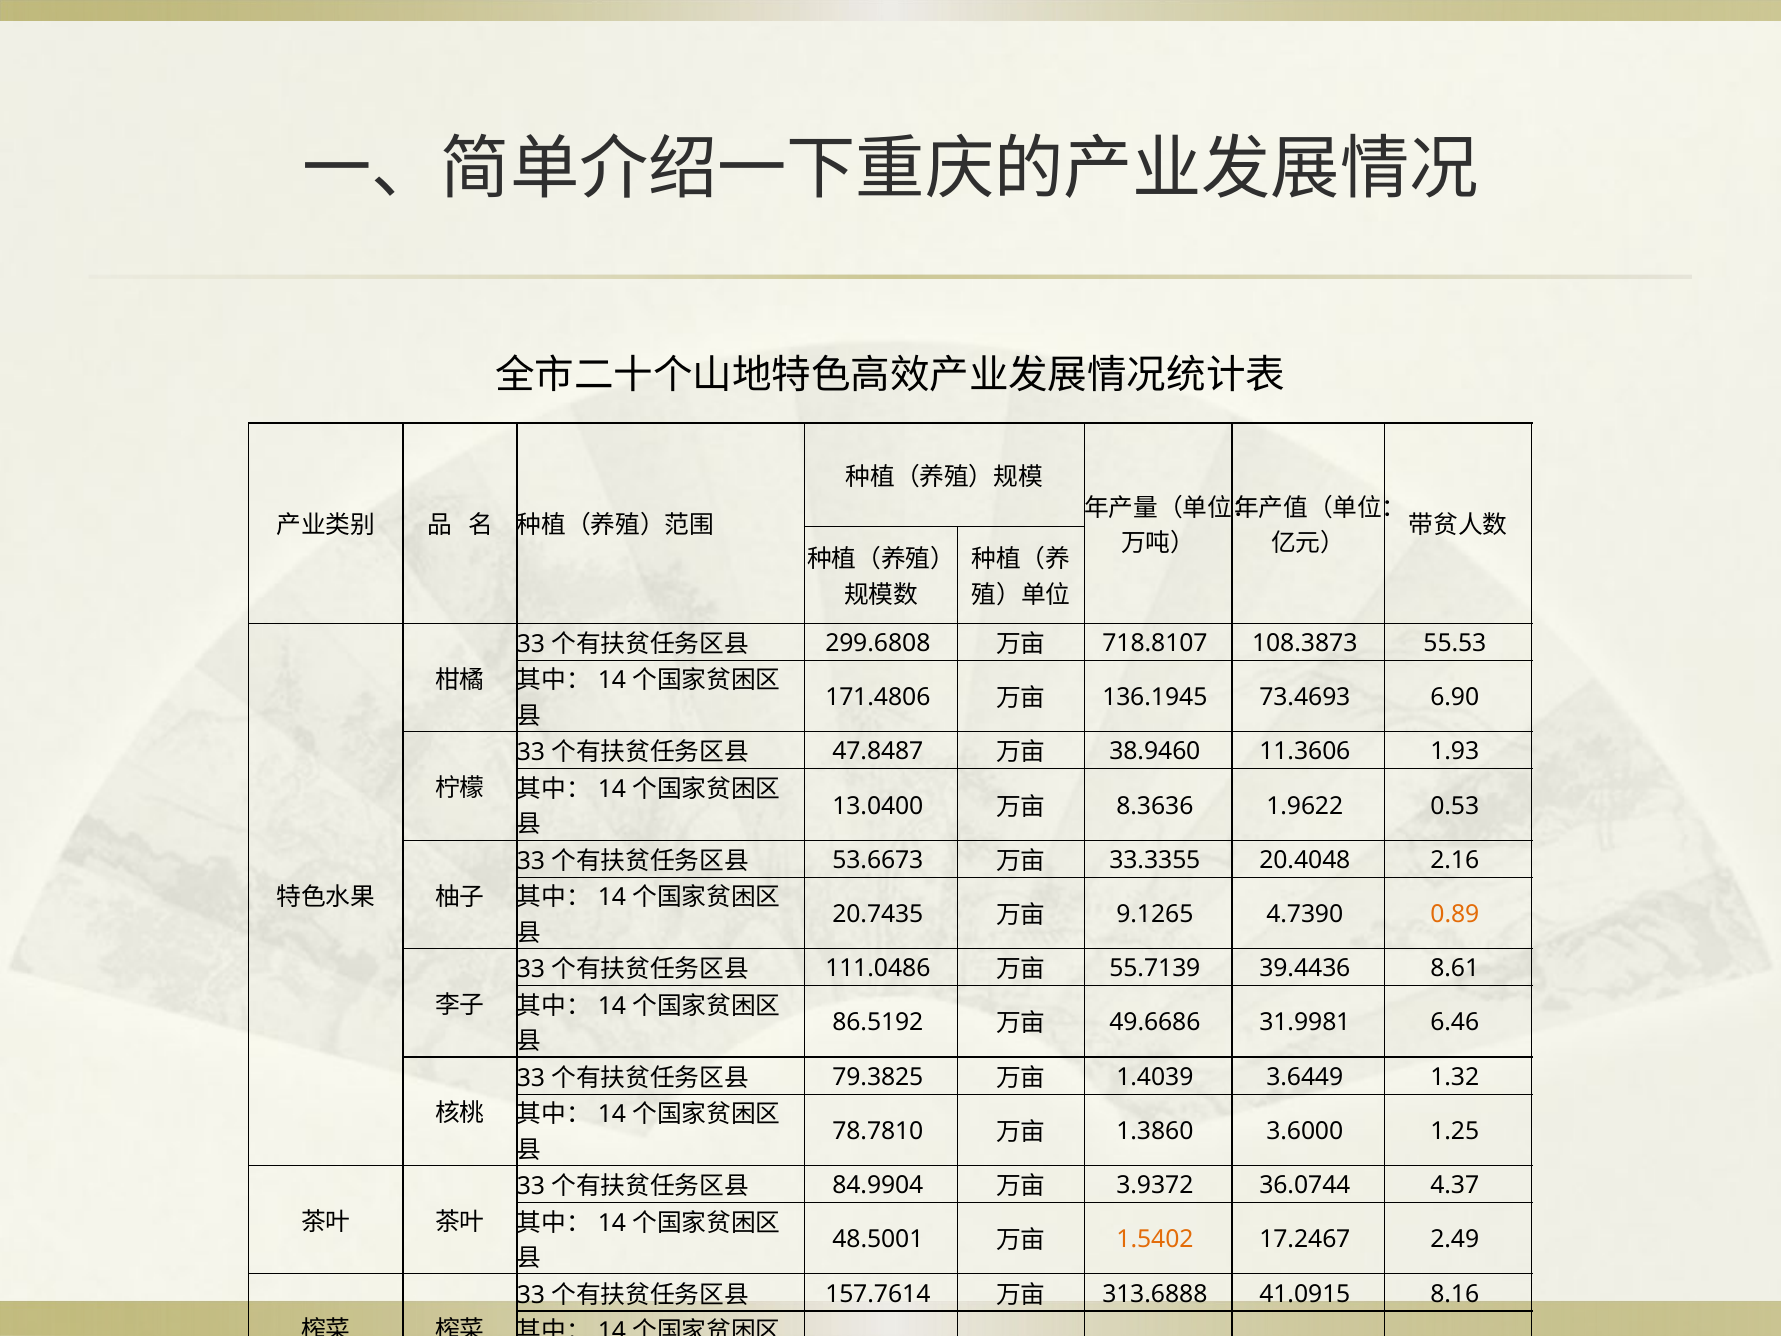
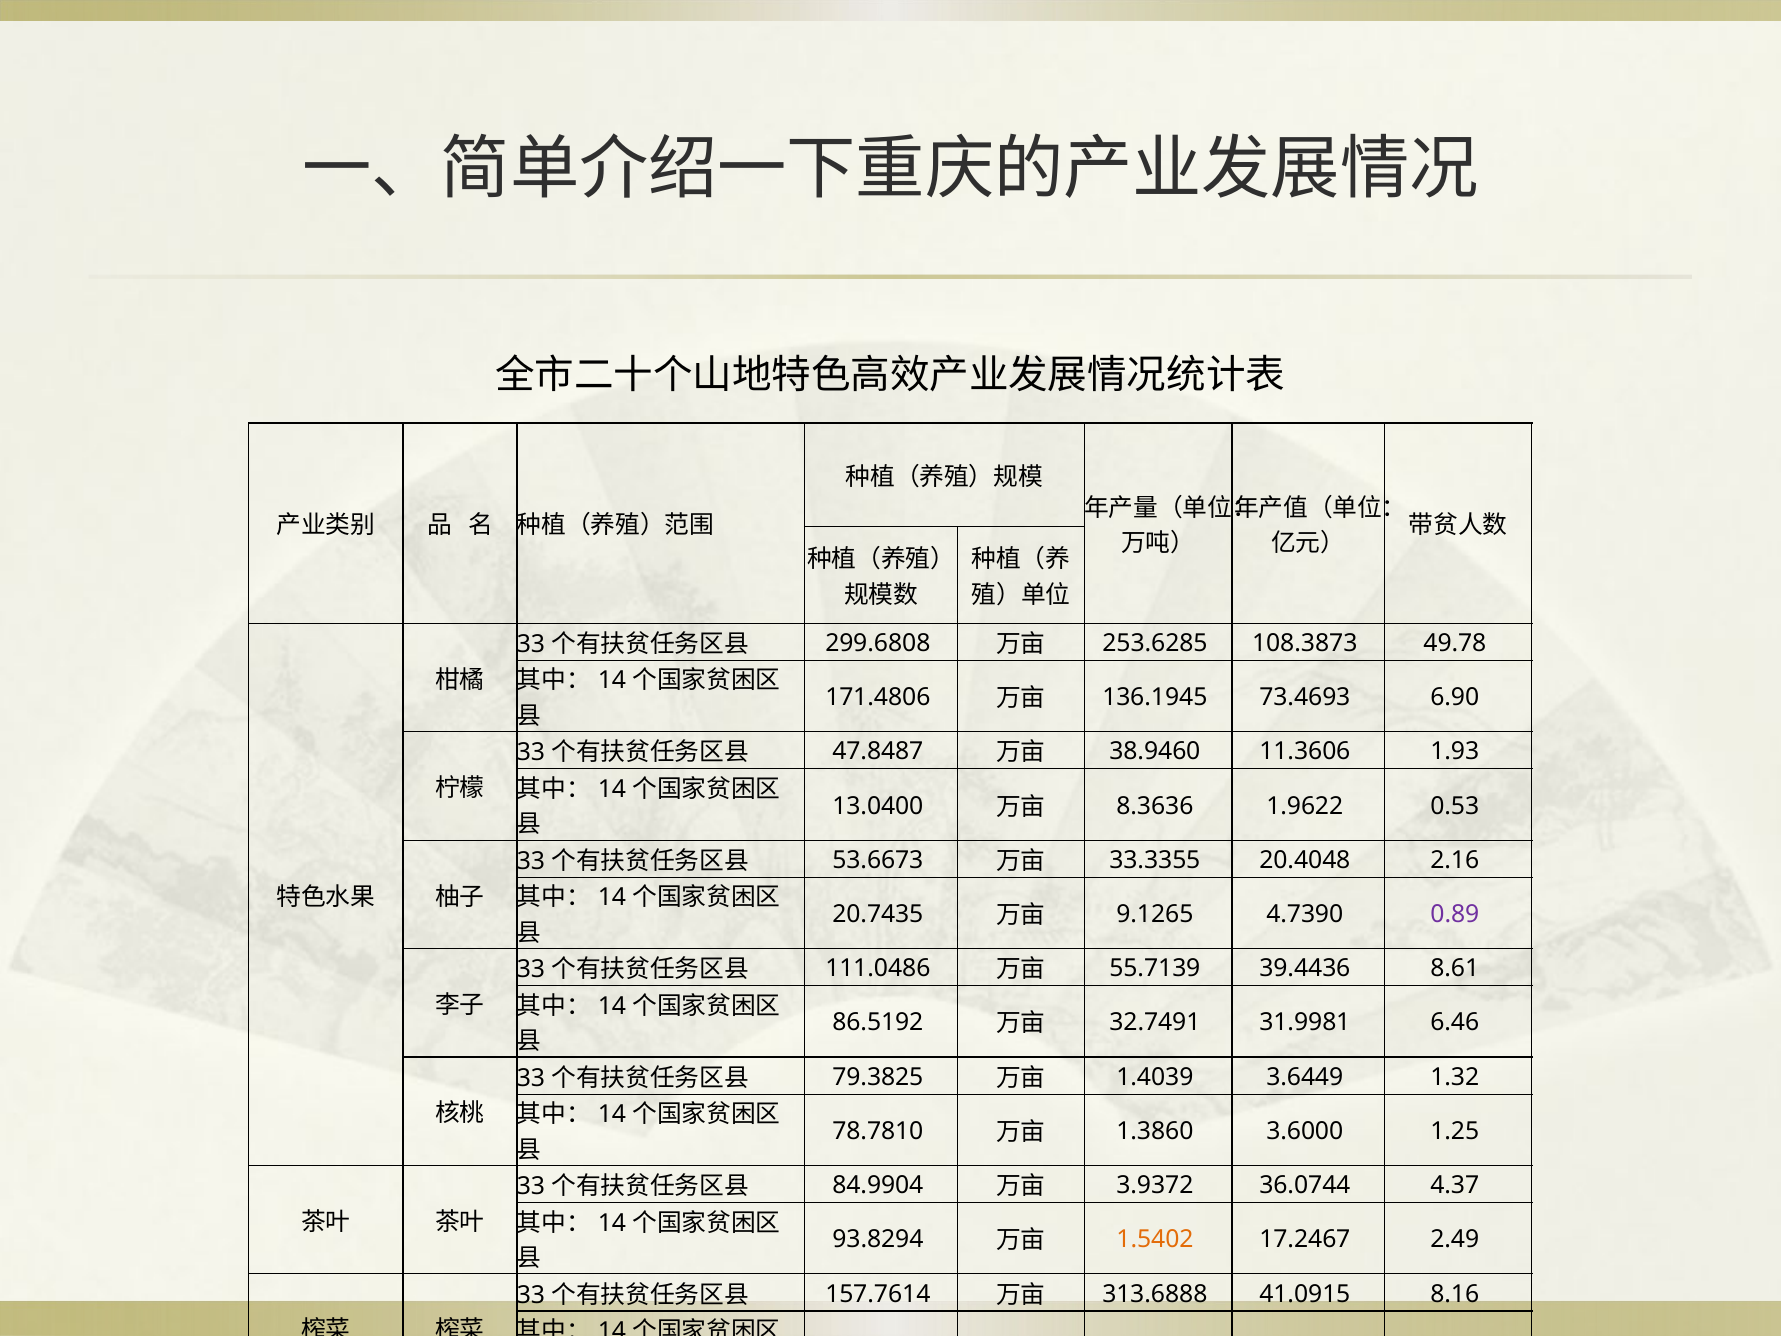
718.8107: 718.8107 -> 253.6285 (1155, 643)
55.53: 55.53 -> 49.78 (1455, 643)
0.89 colour: orange -> purple (1455, 914)
49.6686: 49.6686 -> 32.7491 (1155, 1023)
48.5001: 48.5001 -> 93.8294 (878, 1239)
